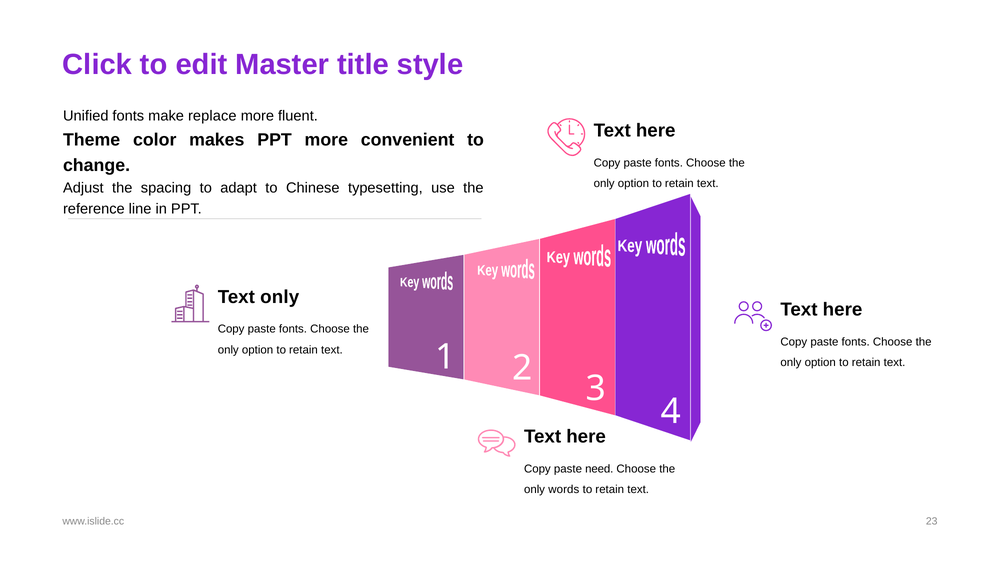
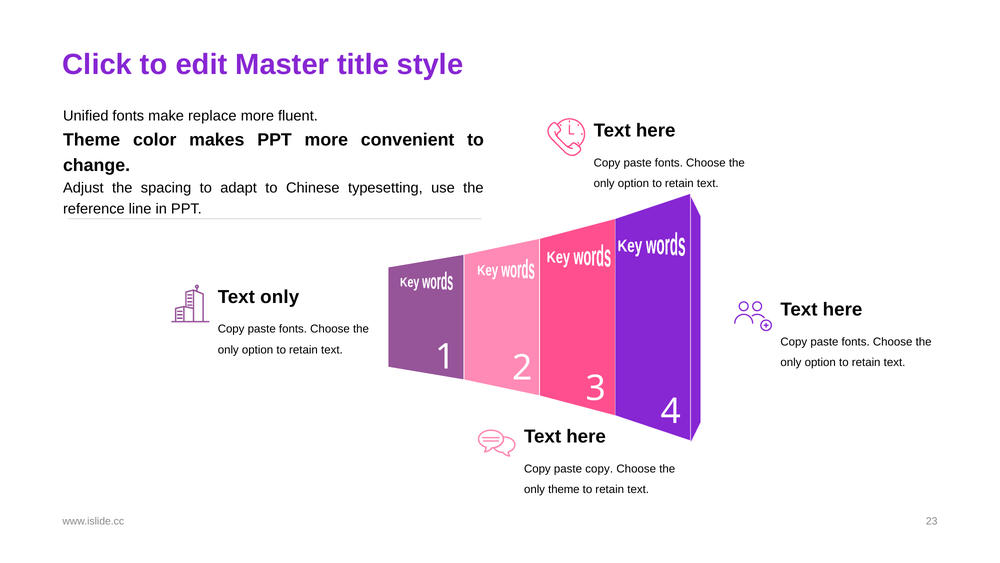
paste need: need -> copy (599, 468)
only words: words -> theme (564, 489)
